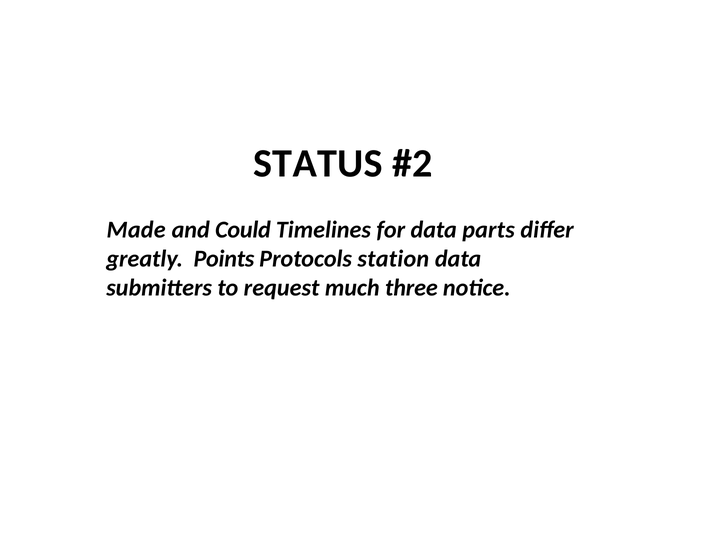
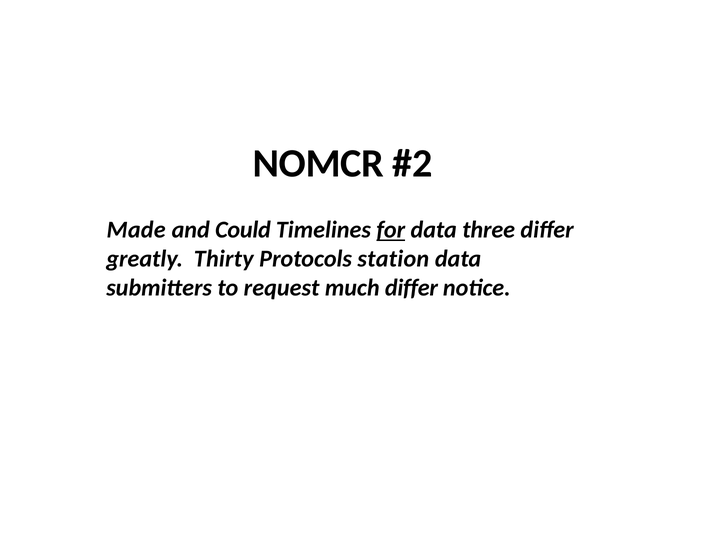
STATUS: STATUS -> NOMCR (318, 163)
for underline: none -> present (391, 230)
parts: parts -> three (489, 230)
Points: Points -> Thirty (224, 259)
much three: three -> differ (411, 288)
